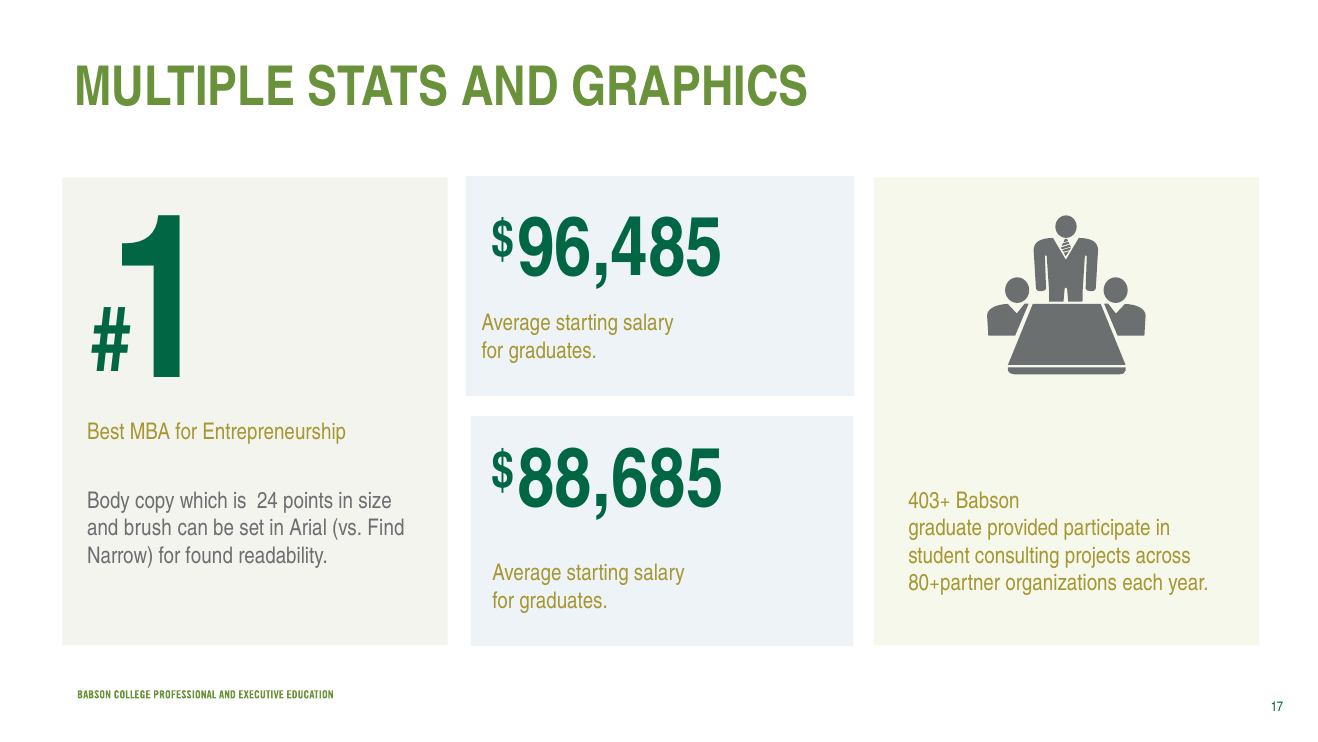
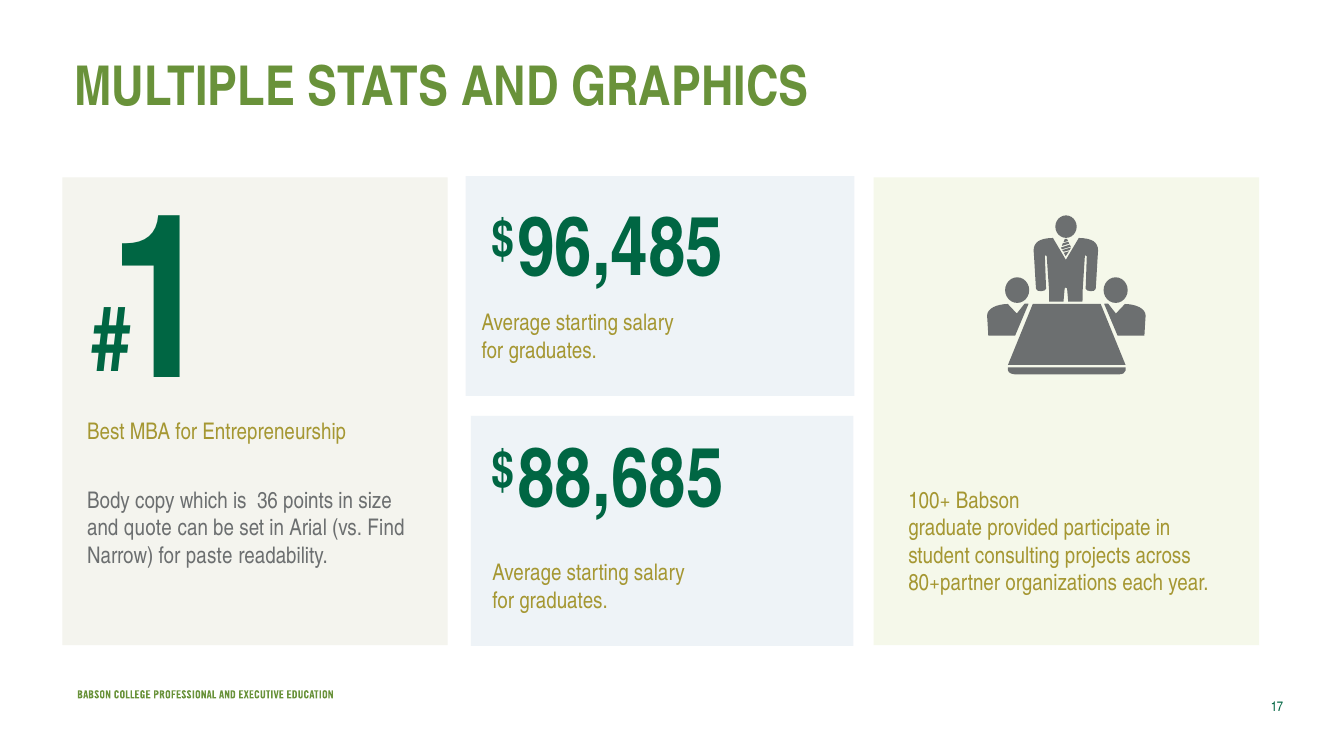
24: 24 -> 36 (267, 500)
403+: 403+ -> 100+ (929, 500)
brush: brush -> quote (148, 528)
found: found -> paste (209, 555)
